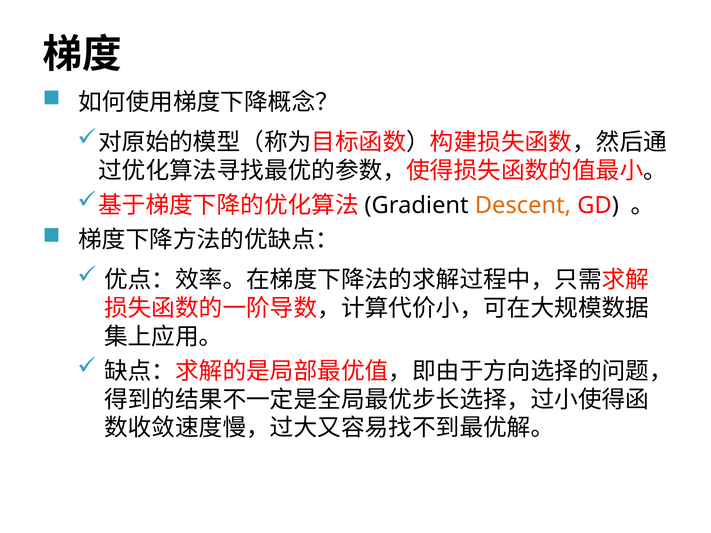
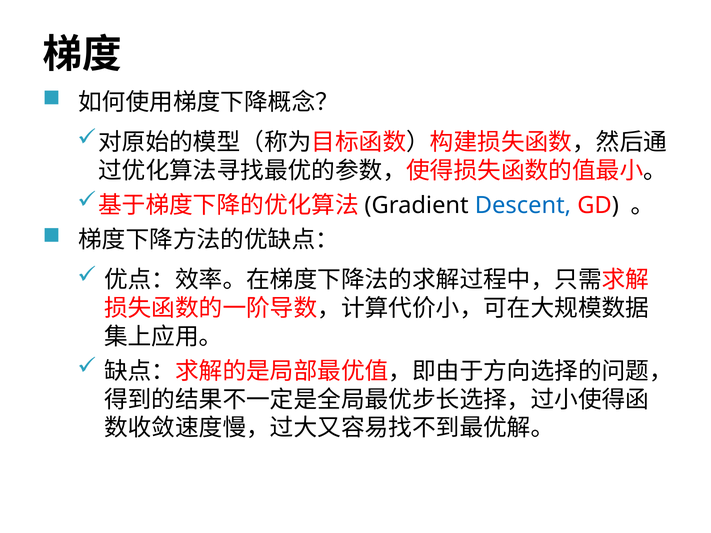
Descent colour: orange -> blue (523, 206)
